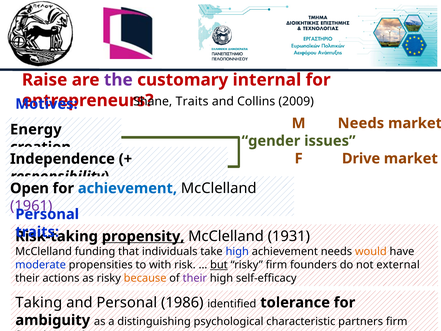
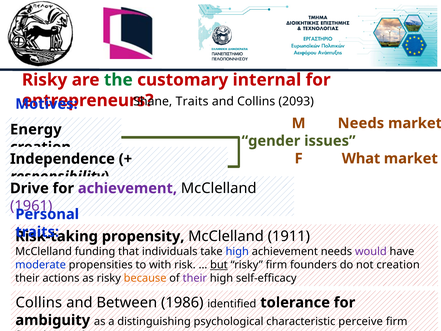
Raise: Raise -> Risky (45, 80)
the colour: purple -> green (118, 80)
2009: 2009 -> 2093 (296, 101)
Drive: Drive -> What (361, 158)
Open: Open -> Drive (29, 188)
achievement colour: blue -> purple (127, 188)
propensity underline: present -> none (143, 236)
1931: 1931 -> 1911 (289, 236)
would colour: orange -> purple (371, 251)
not external: external -> creation (398, 265)
Taking: Taking -> Collins (39, 302)
and Personal: Personal -> Between (127, 302)
partners: partners -> perceive (361, 321)
